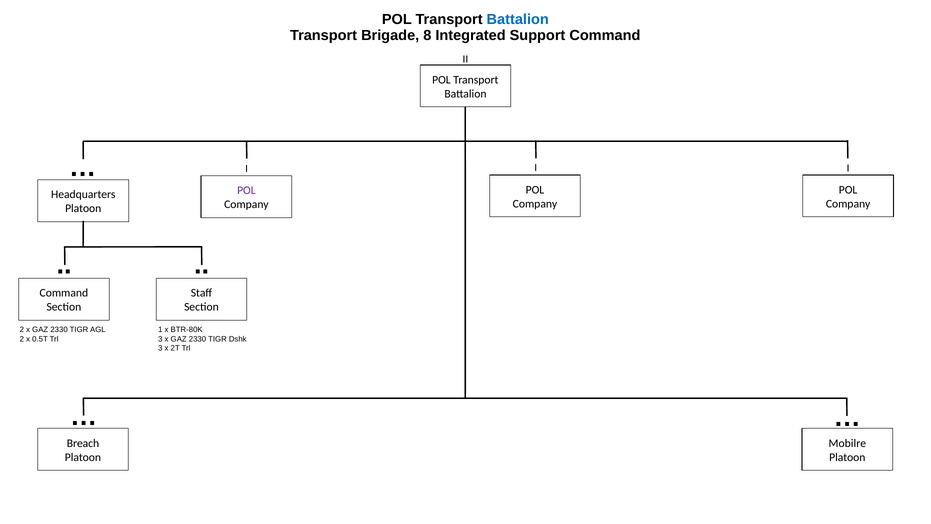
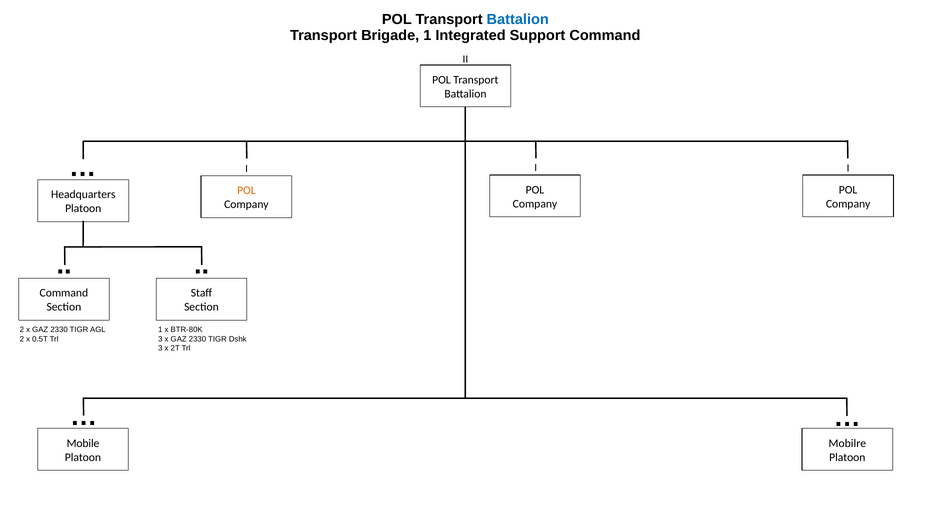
Brigade 8: 8 -> 1 (427, 35)
POL colour: purple -> orange (246, 190)
Breach: Breach -> Mobile (83, 443)
